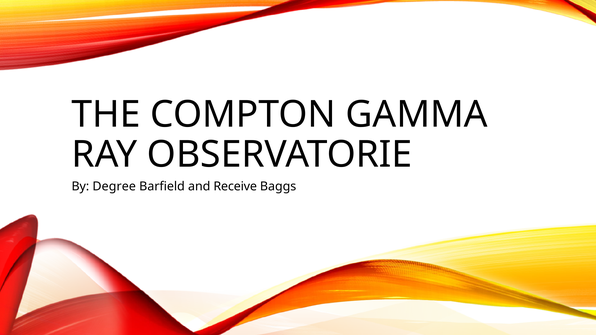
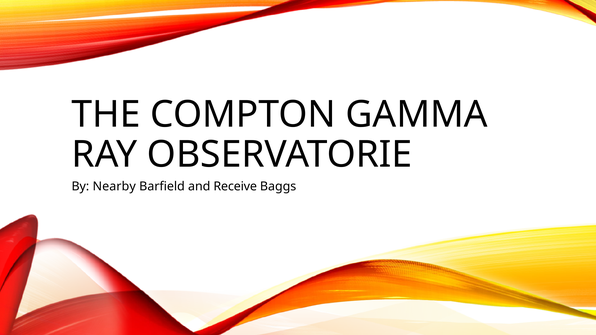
Degree: Degree -> Nearby (114, 186)
